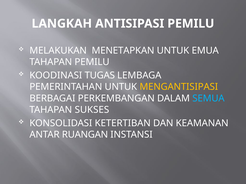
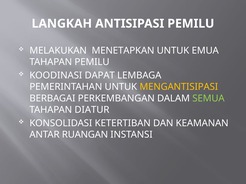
TUGAS: TUGAS -> DAPAT (100, 76)
SEMUA colour: light blue -> light green (208, 99)
SUKSES: SUKSES -> DIATUR (92, 110)
